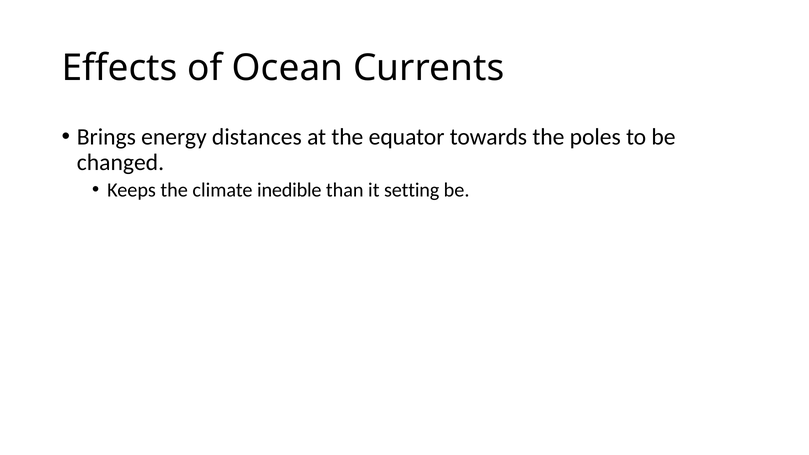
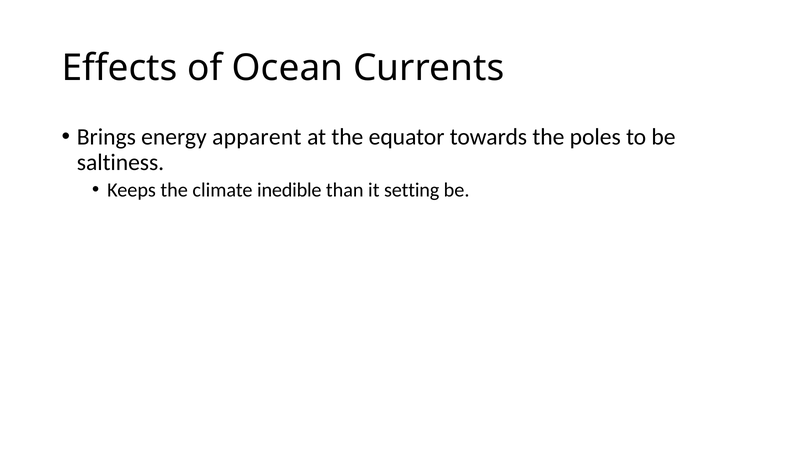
distances: distances -> apparent (257, 137)
changed: changed -> saltiness (120, 162)
